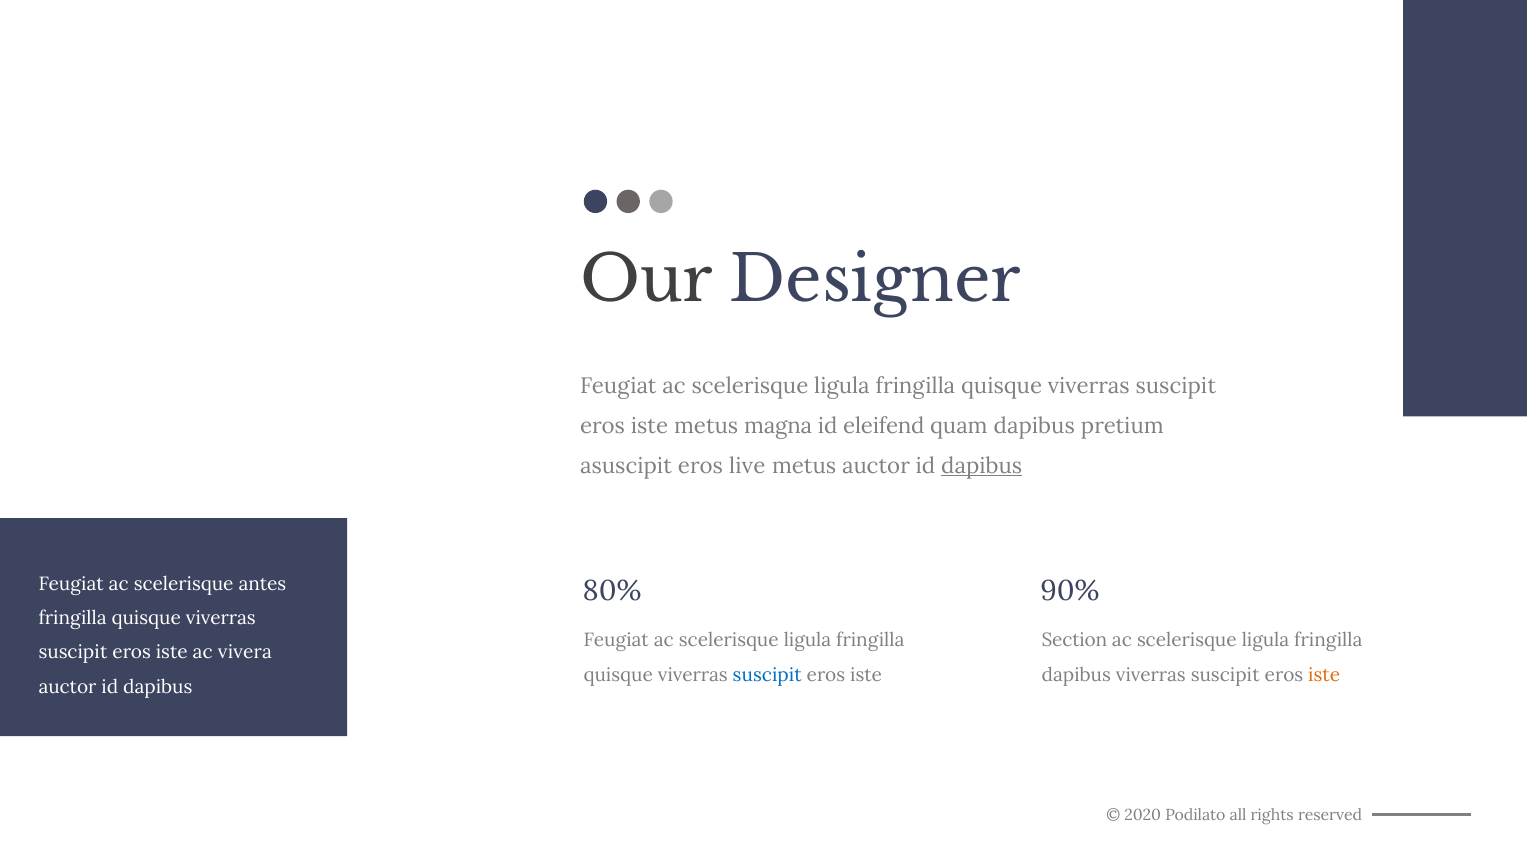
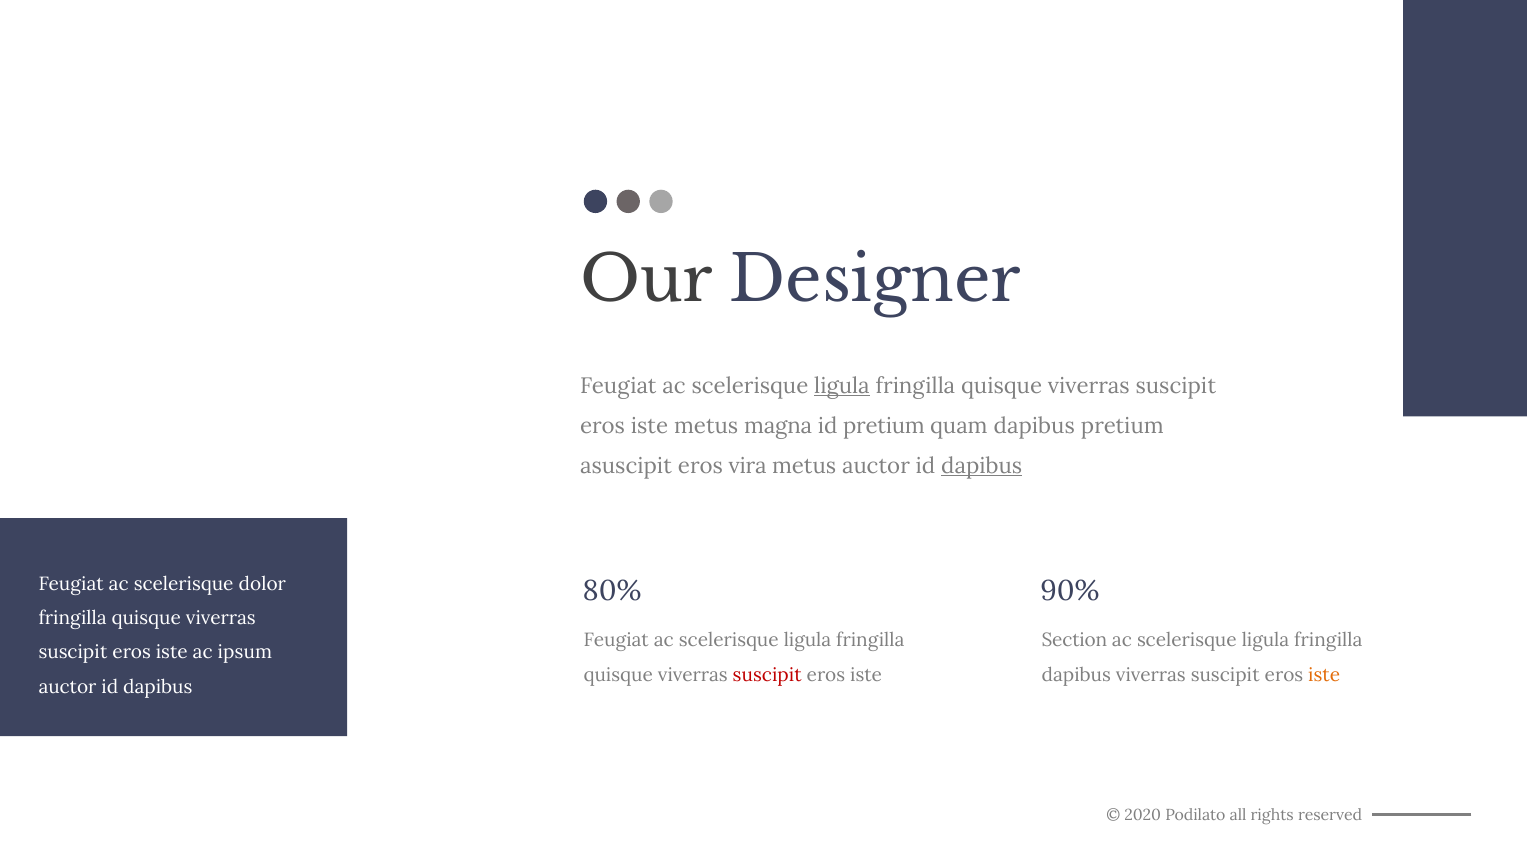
ligula underline: none -> present (842, 386)
id eleifend: eleifend -> pretium (884, 426)
live: live -> vira (748, 466)
antes: antes -> dolor (262, 584)
vivera: vivera -> ipsum (245, 652)
suscipit colour: blue -> red (767, 675)
